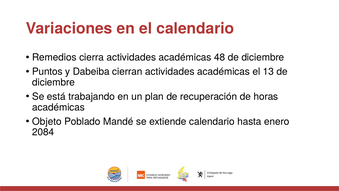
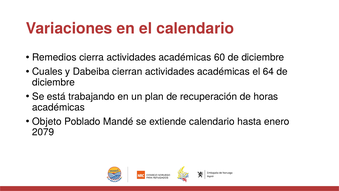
48: 48 -> 60 (220, 57)
Puntos: Puntos -> Cuales (47, 72)
13: 13 -> 64 (268, 72)
2084: 2084 -> 2079 (43, 132)
